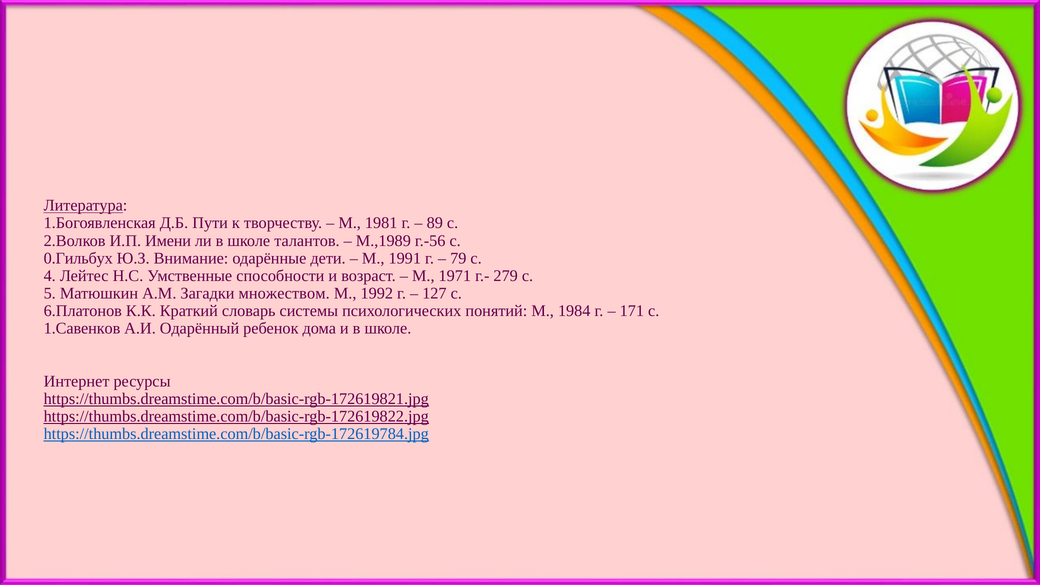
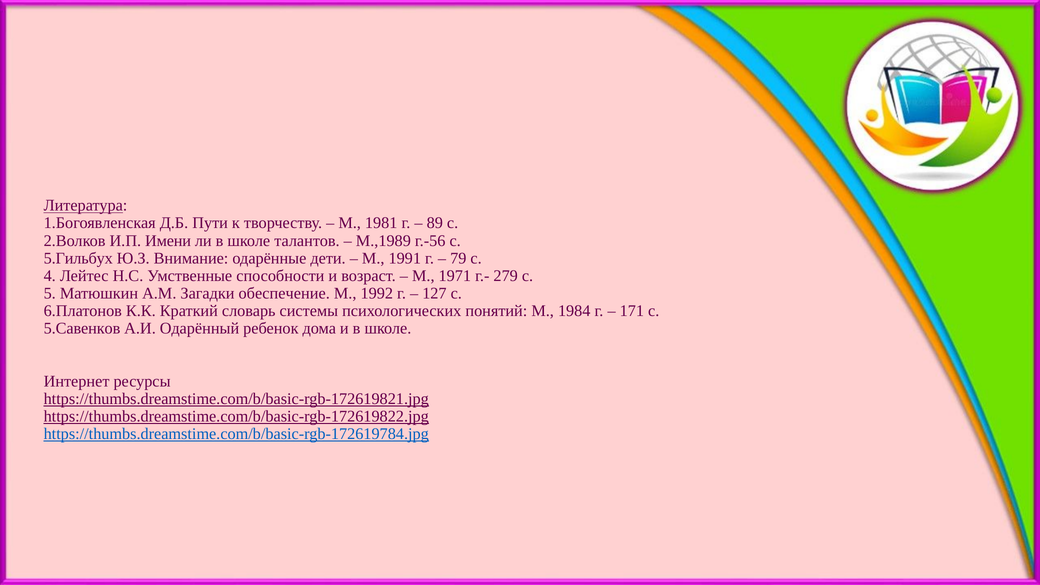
0.Гильбух: 0.Гильбух -> 5.Гильбух (78, 258)
множеством: множеством -> обеспечение (284, 293)
1.Савенков: 1.Савенков -> 5.Савенков (82, 329)
